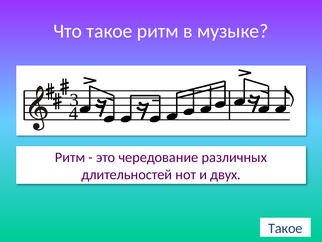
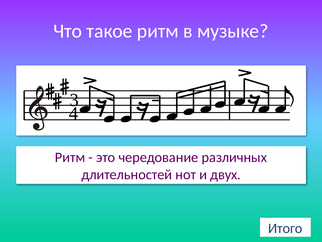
Такое: Такое -> Итого (285, 228)
